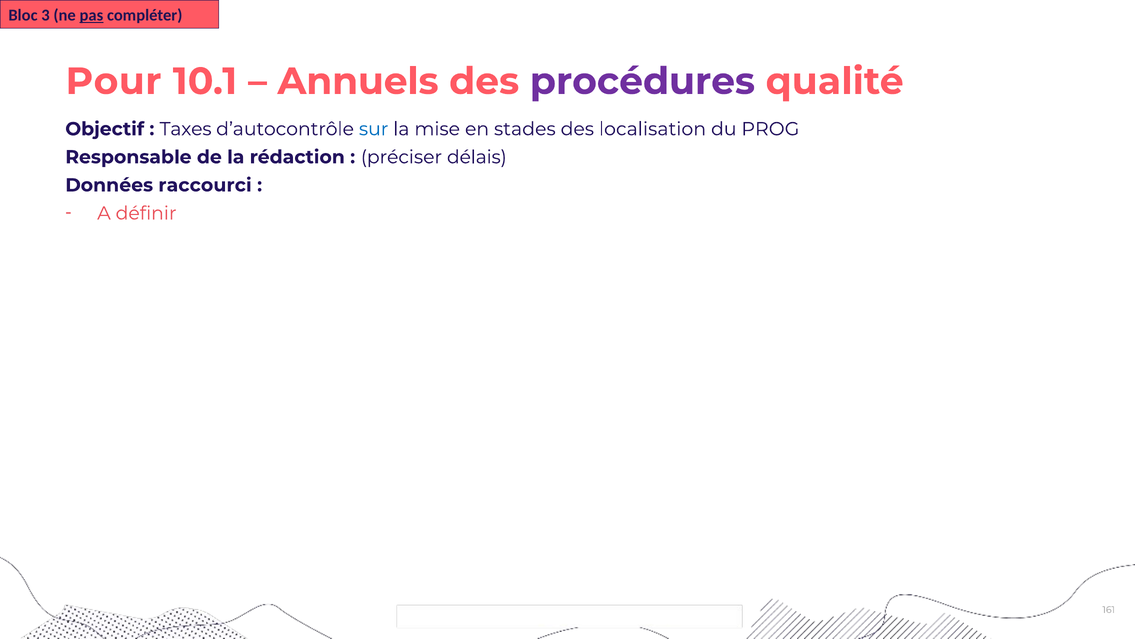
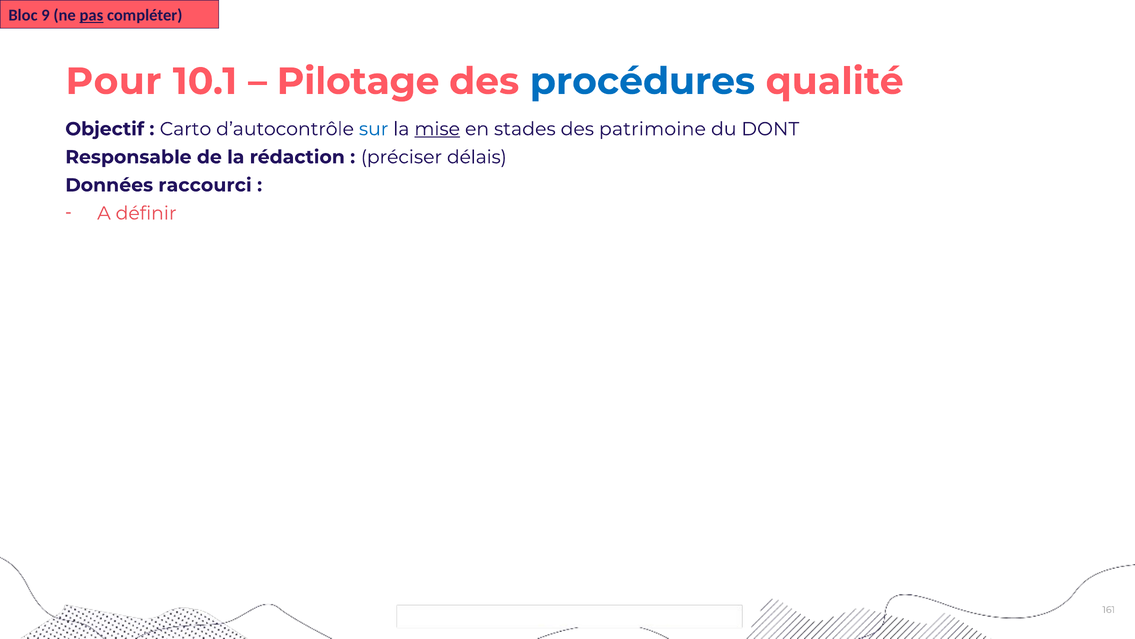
3: 3 -> 9 (45, 15)
Annuels: Annuels -> Pilotage (358, 81)
procédures colour: purple -> blue (642, 81)
Taxes: Taxes -> Carto (186, 129)
mise underline: none -> present (437, 129)
localisation: localisation -> patrimoine (652, 129)
PROG: PROG -> DONT (770, 129)
